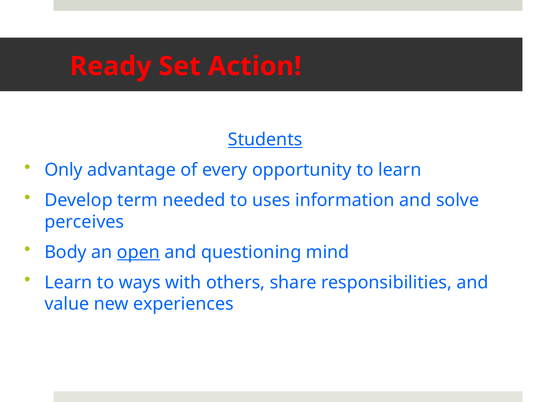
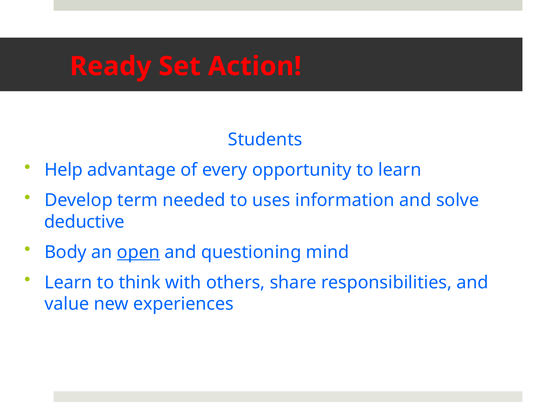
Students underline: present -> none (265, 140)
Only: Only -> Help (64, 170)
perceives: perceives -> deductive (84, 222)
ways: ways -> think (140, 283)
